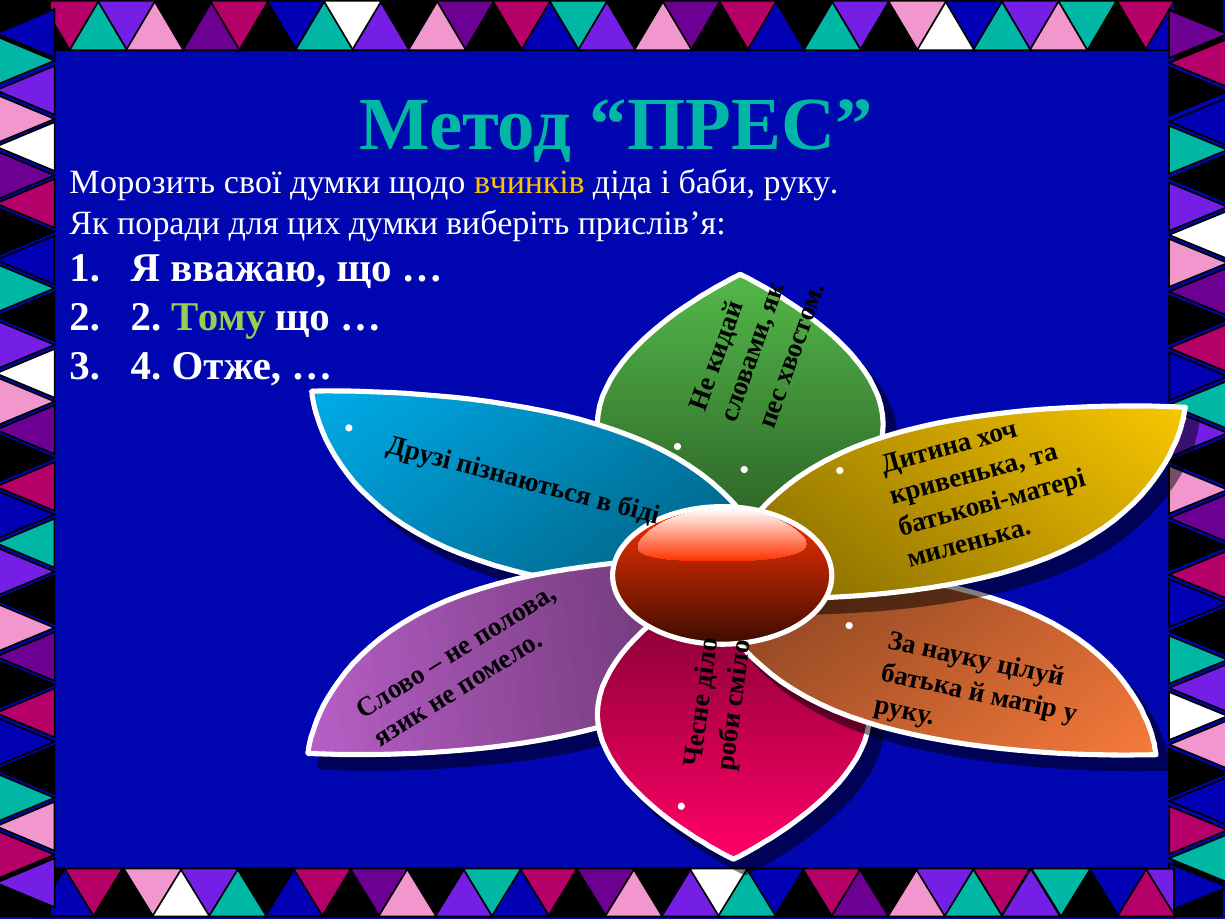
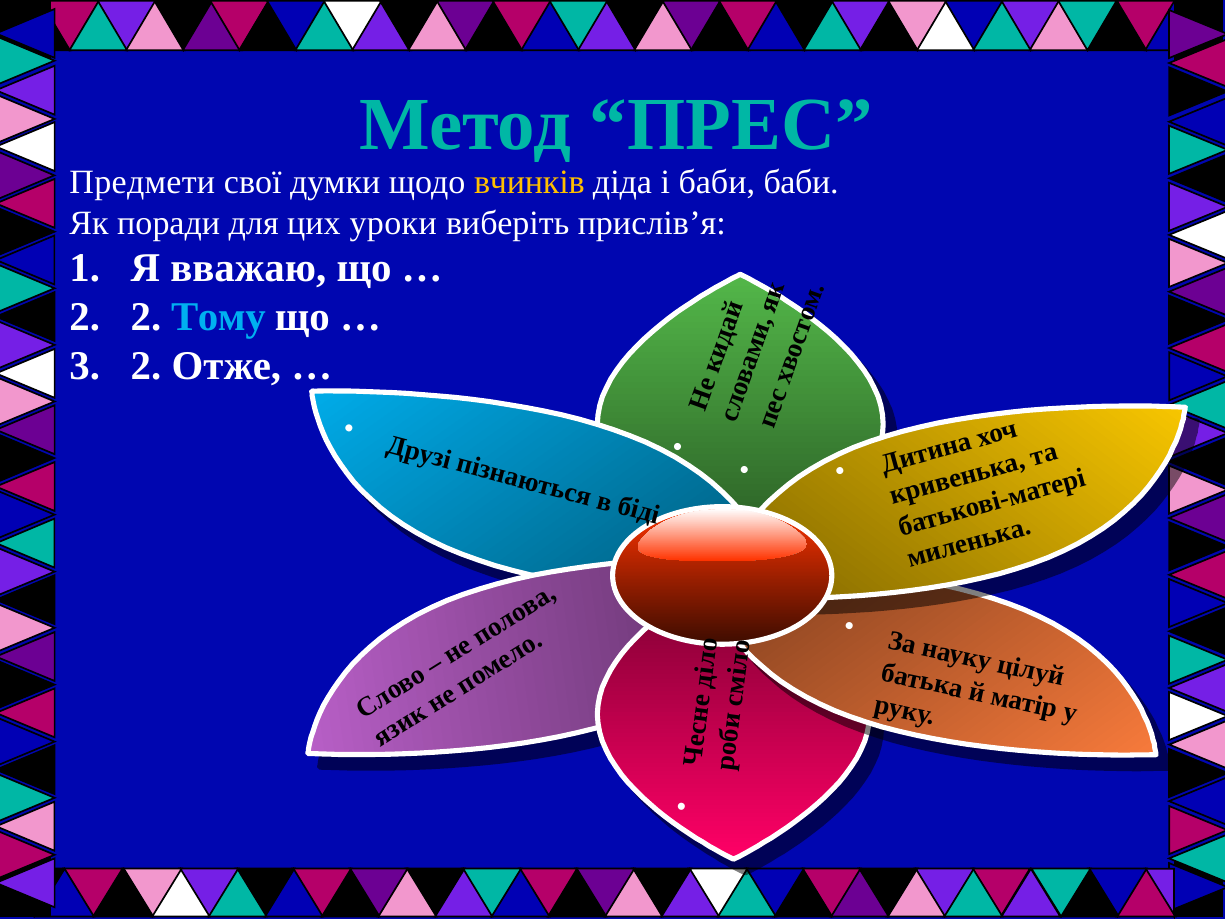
Морозить: Морозить -> Предмети (142, 182)
баби руку: руку -> баби (801, 182)
цих думки: думки -> уроки (393, 223)
Тому colour: light green -> light blue (218, 317)
3 4: 4 -> 2 (146, 366)
